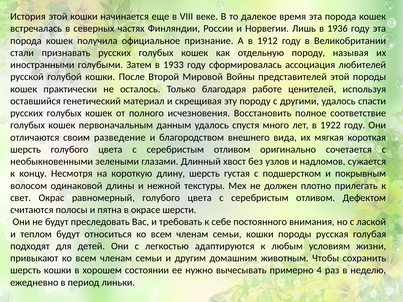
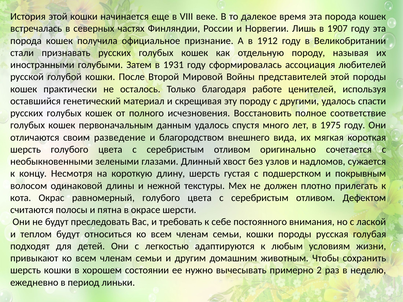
1936: 1936 -> 1907 (337, 29)
1933: 1933 -> 1931 (173, 65)
1922: 1922 -> 1975 (331, 125)
свет: свет -> кота (21, 198)
4: 4 -> 2 (319, 270)
